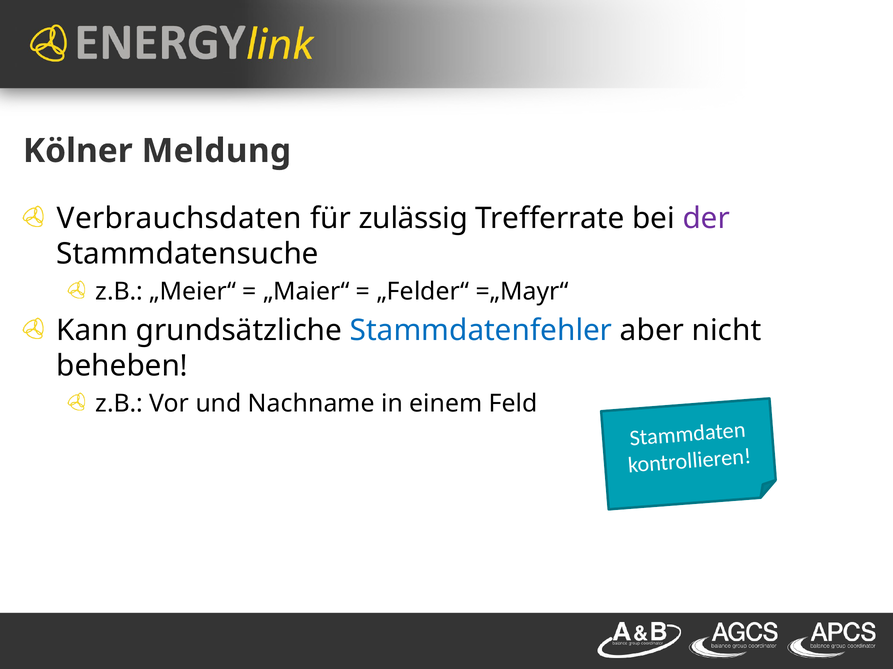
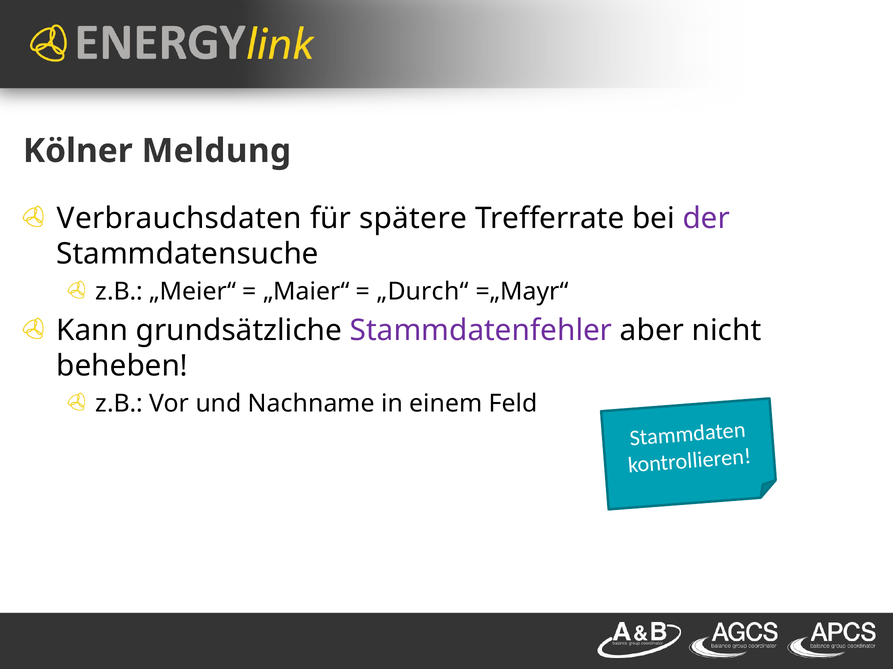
zulässig: zulässig -> spätere (413, 219)
„Felder“: „Felder“ -> „Durch“ (423, 292)
Stammdatenfehler colour: blue -> purple (481, 331)
